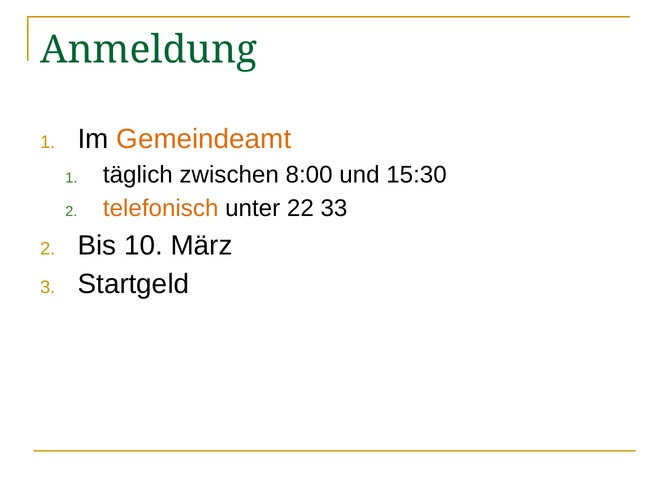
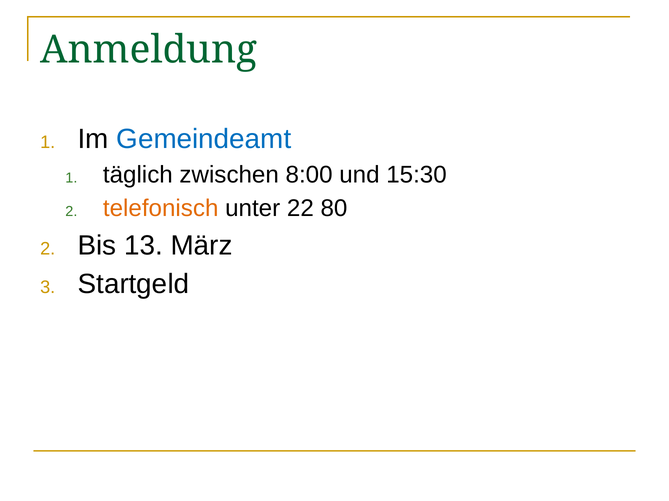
Gemeindeamt colour: orange -> blue (204, 139)
33: 33 -> 80 (334, 209)
10: 10 -> 13 (143, 246)
